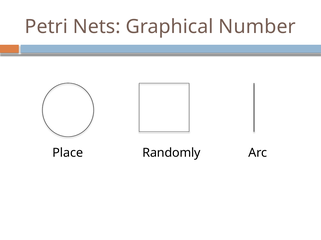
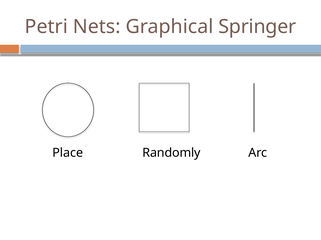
Number: Number -> Springer (257, 27)
